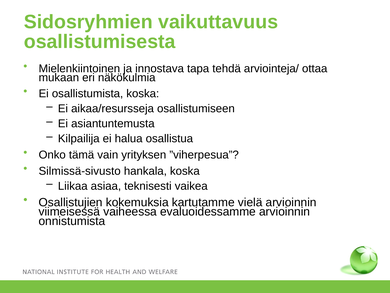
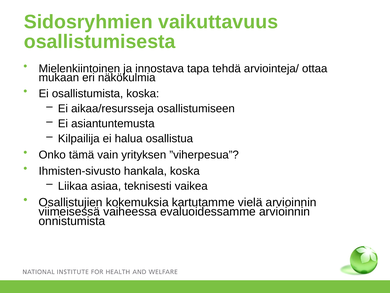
Silmissä-sivusto: Silmissä-sivusto -> Ihmisten-sivusto (80, 171)
